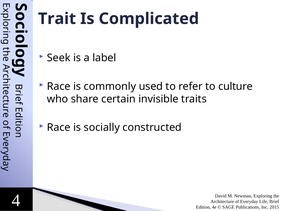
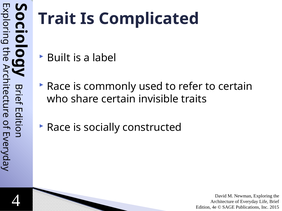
Seek: Seek -> Built (59, 58)
to culture: culture -> certain (235, 87)
